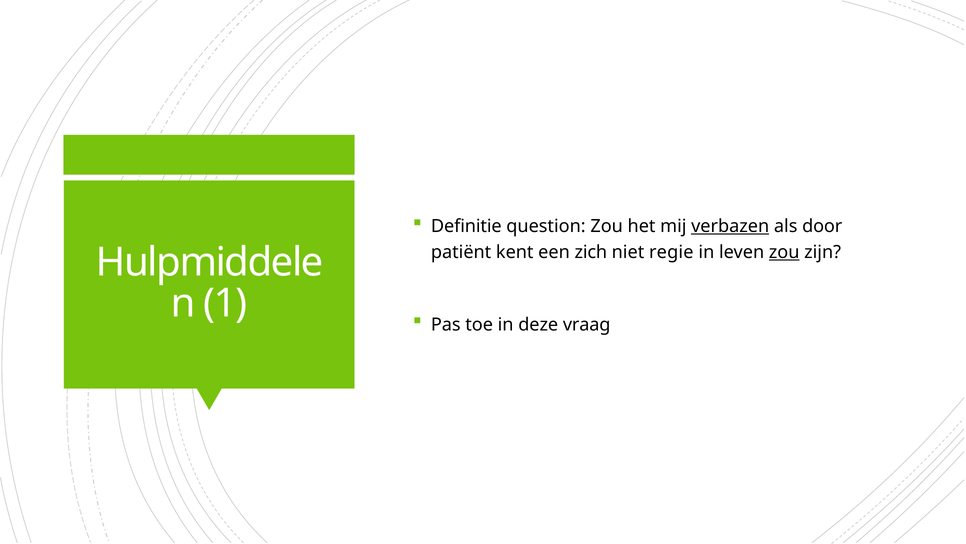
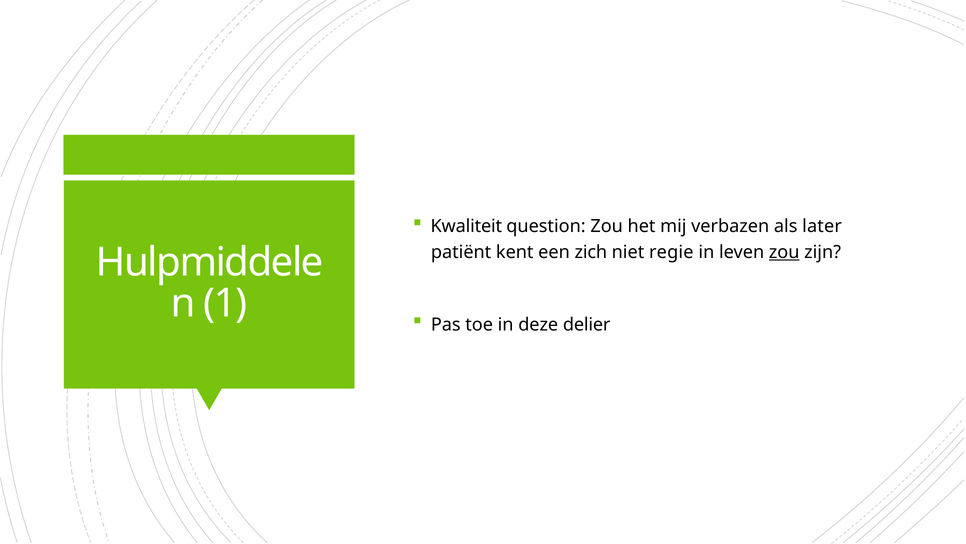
Definitie: Definitie -> Kwaliteit (466, 226)
verbazen underline: present -> none (730, 226)
door: door -> later (822, 226)
vraag: vraag -> delier (587, 324)
